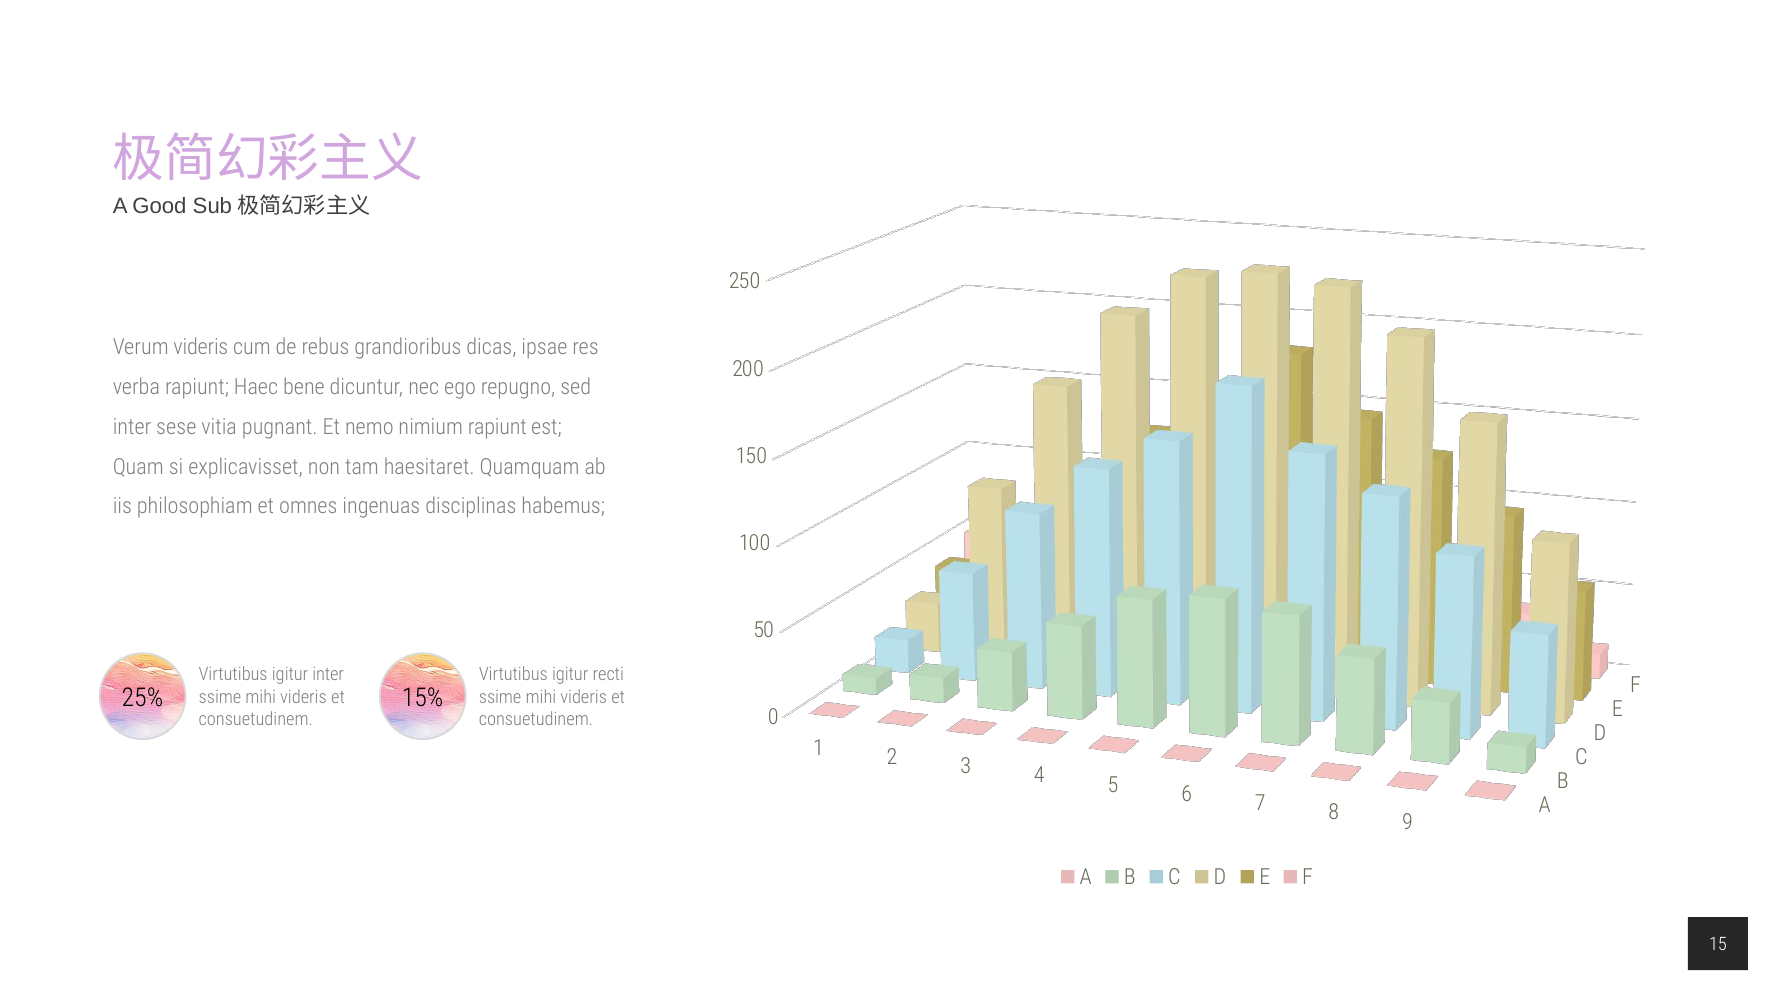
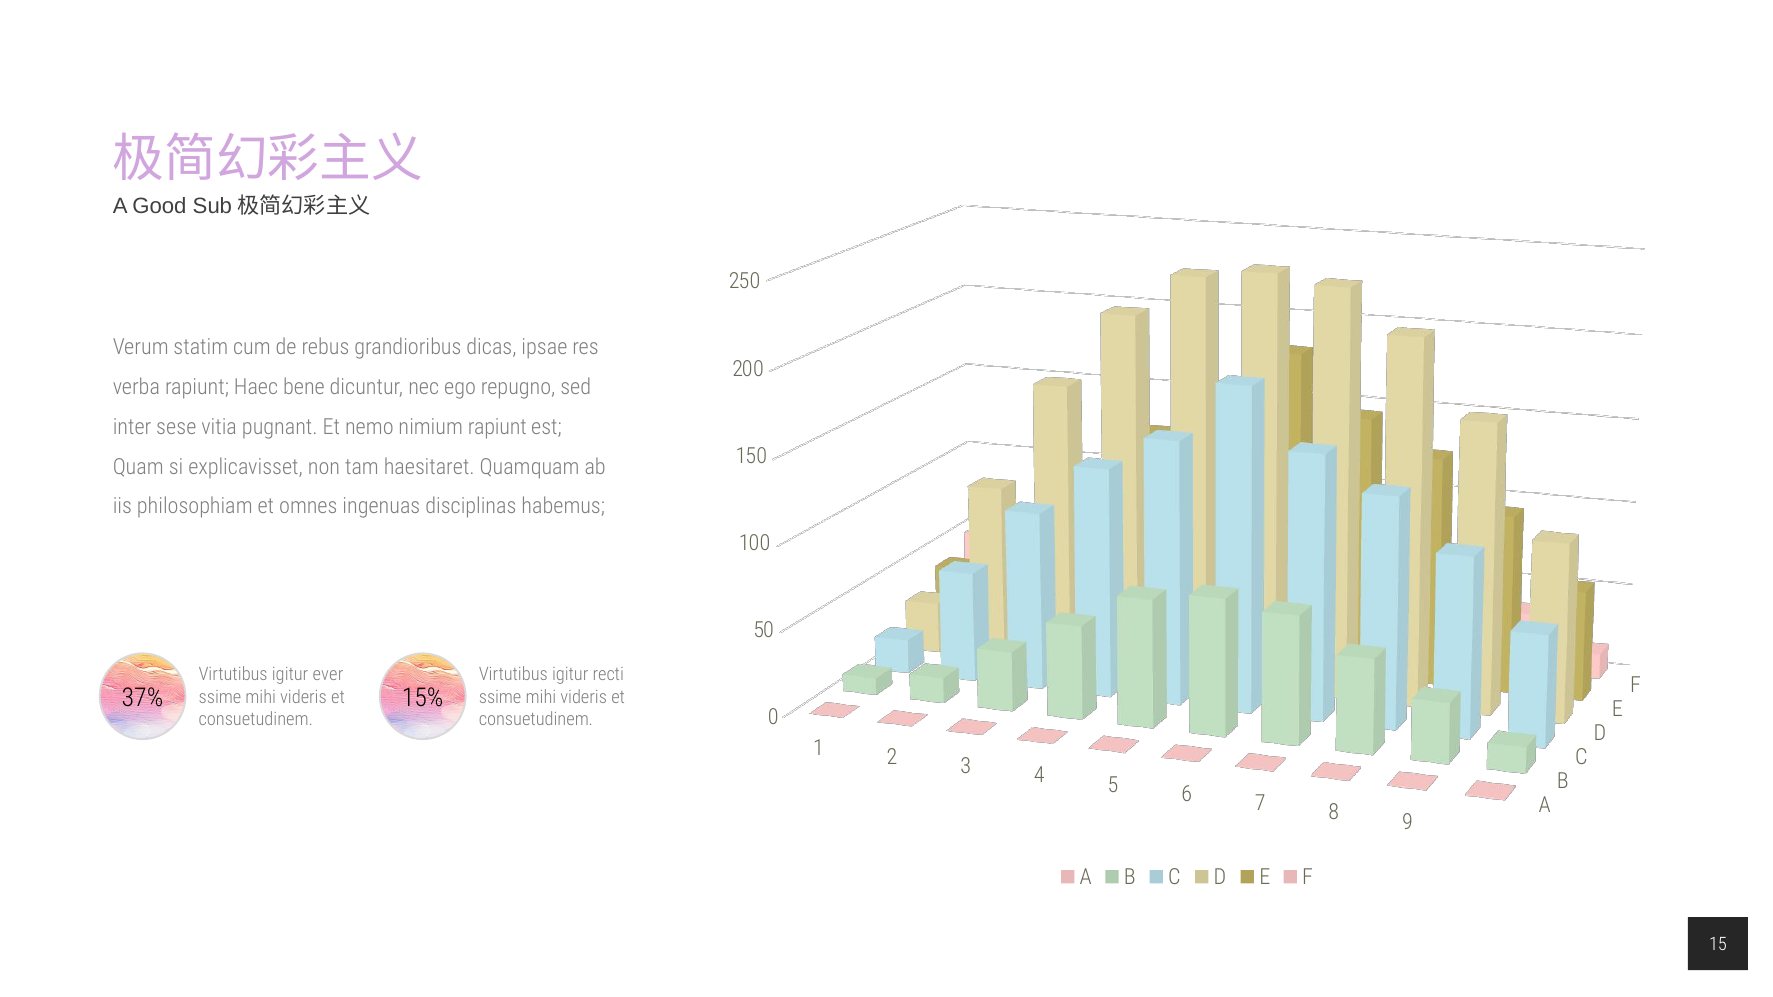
Verum videris: videris -> statim (201, 347)
igitur inter: inter -> ever (328, 675)
25%: 25% -> 37% (143, 698)
